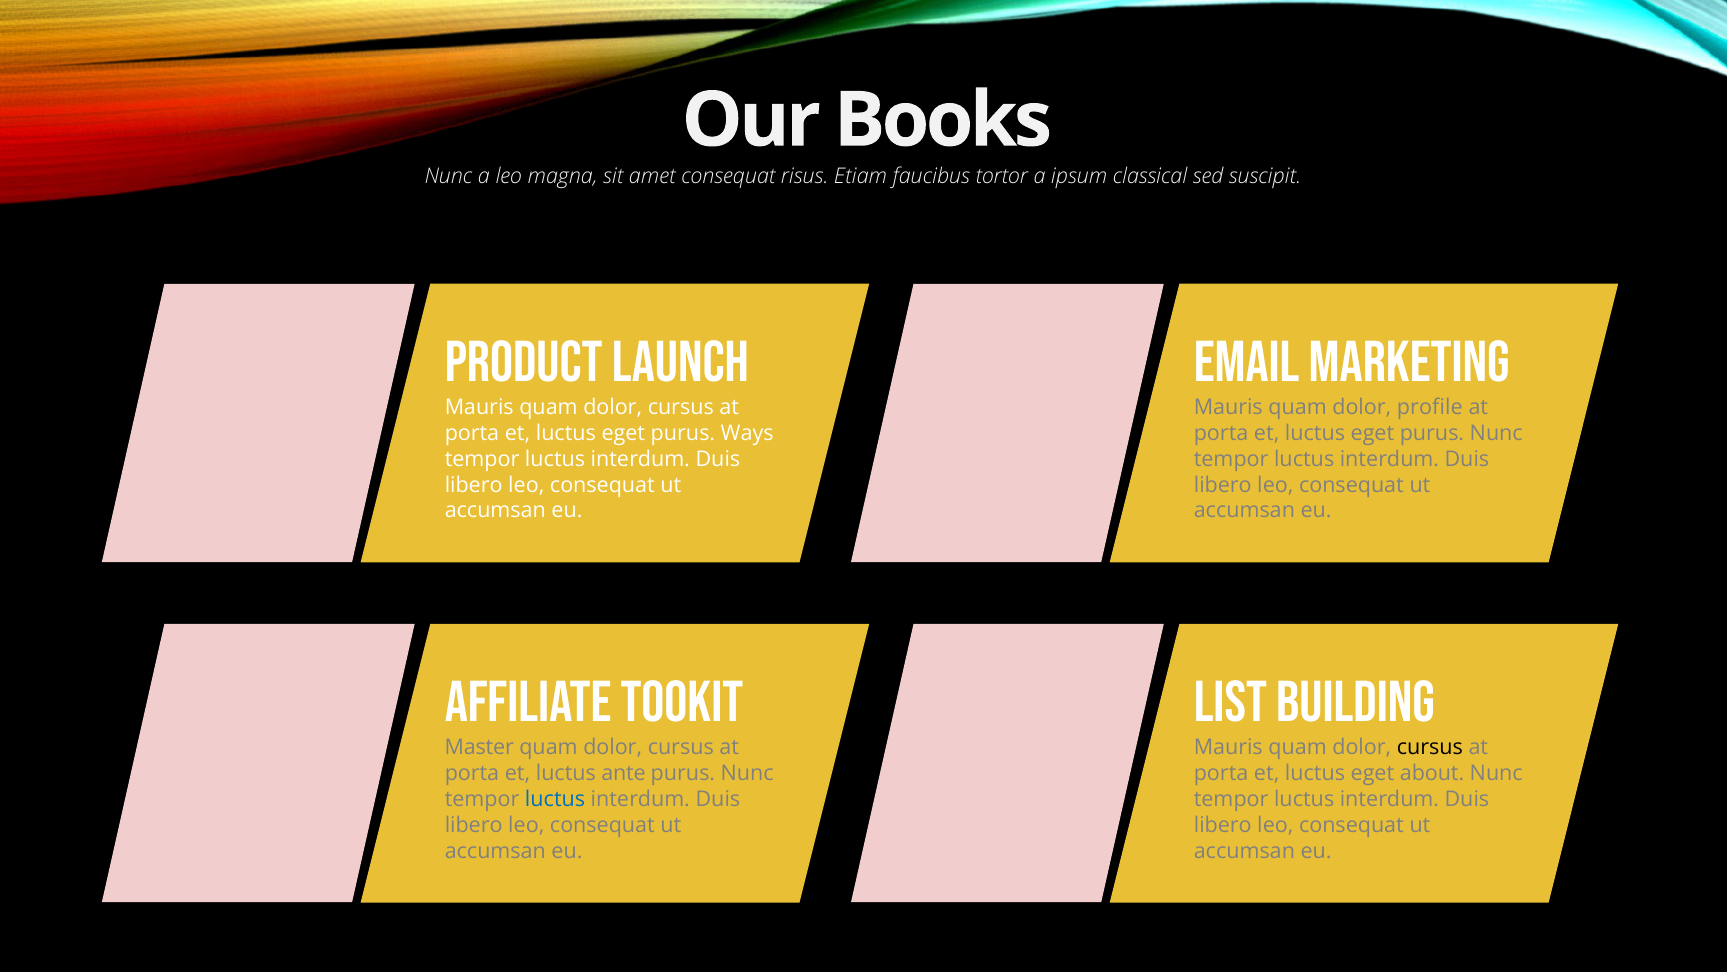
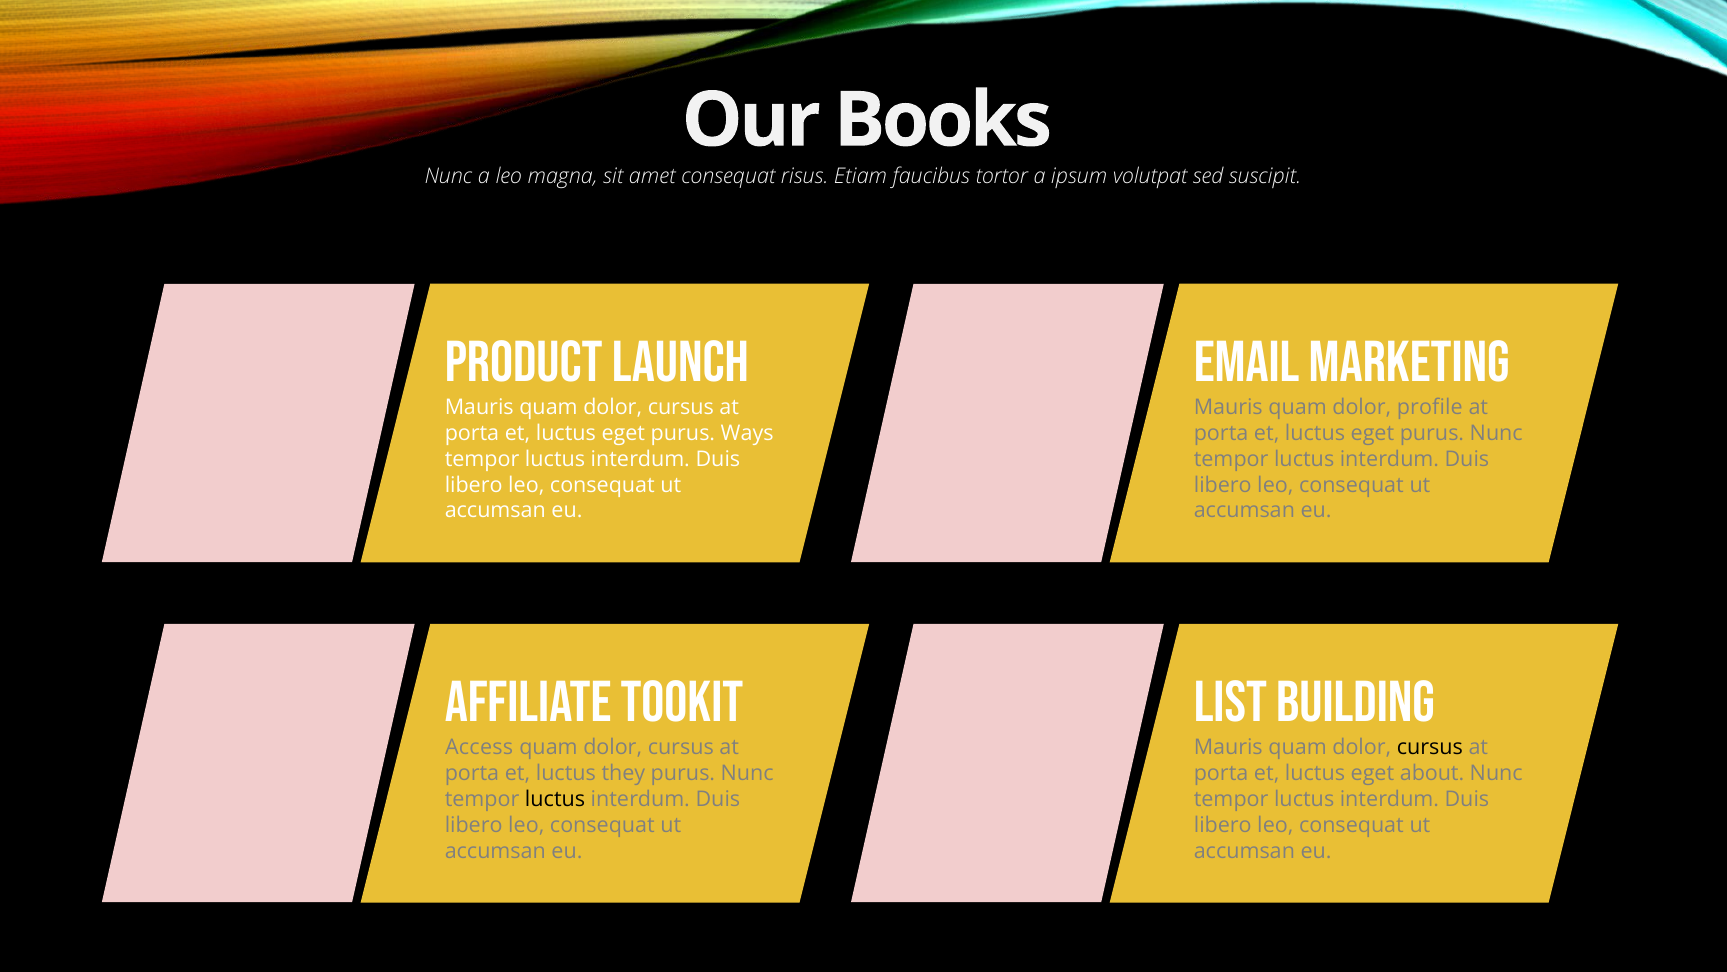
classical: classical -> volutpat (1150, 177)
Master: Master -> Access (479, 747)
ante: ante -> they (623, 773)
luctus colour: blue -> black (555, 799)
